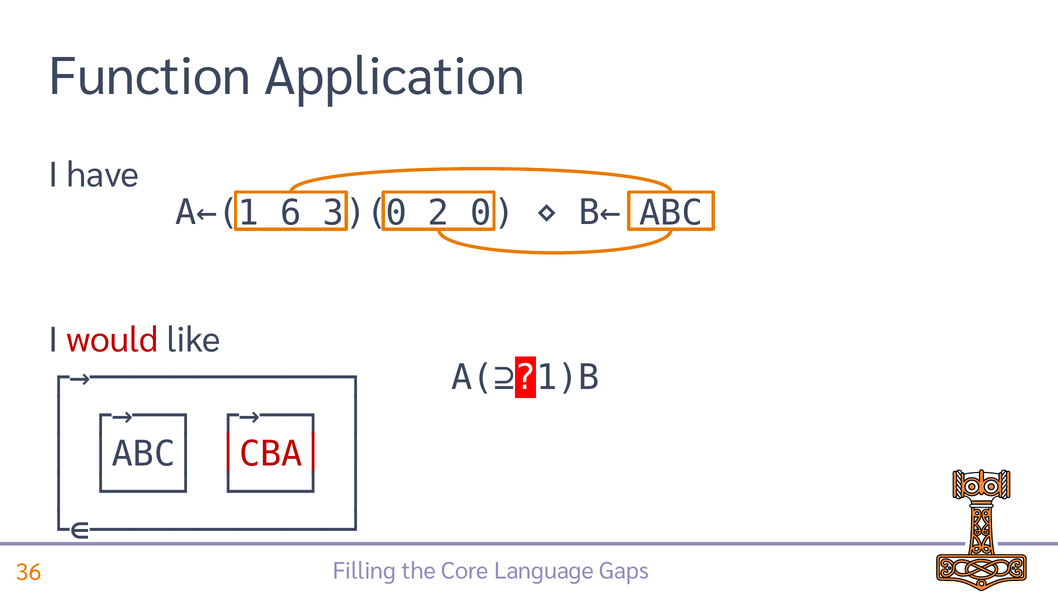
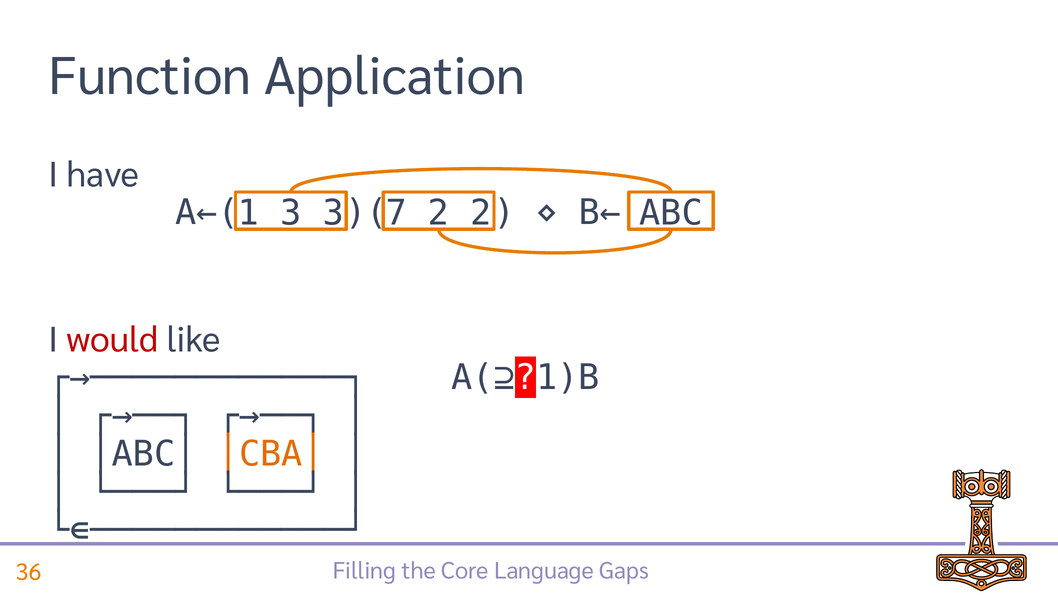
1 6: 6 -> 3 (291, 213)
3 0: 0 -> 7 (396, 213)
2 0: 0 -> 2 (481, 213)
│CBA│ colour: red -> orange (271, 454)
